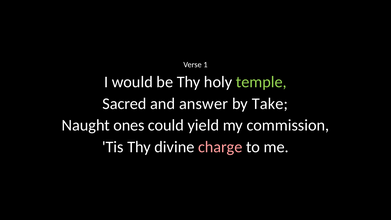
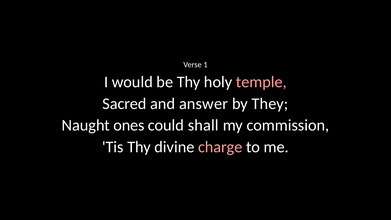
temple colour: light green -> pink (261, 82)
Take: Take -> They (270, 104)
yield: yield -> shall (203, 125)
